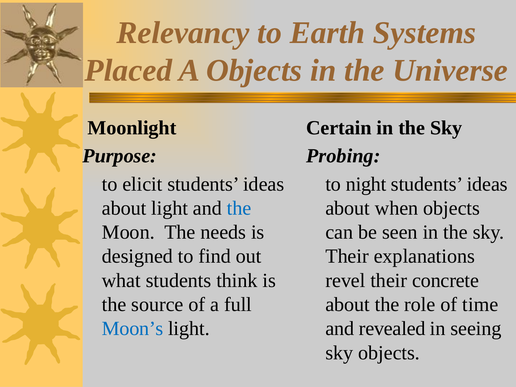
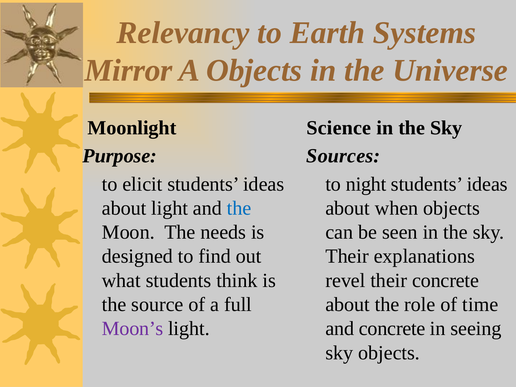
Placed: Placed -> Mirror (128, 71)
Certain: Certain -> Science (339, 128)
Probing: Probing -> Sources (343, 156)
Moon’s colour: blue -> purple (133, 329)
and revealed: revealed -> concrete (392, 329)
